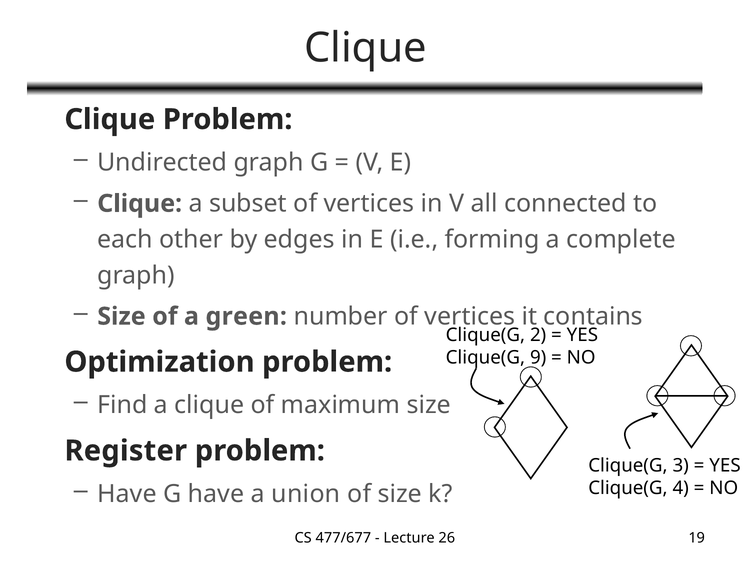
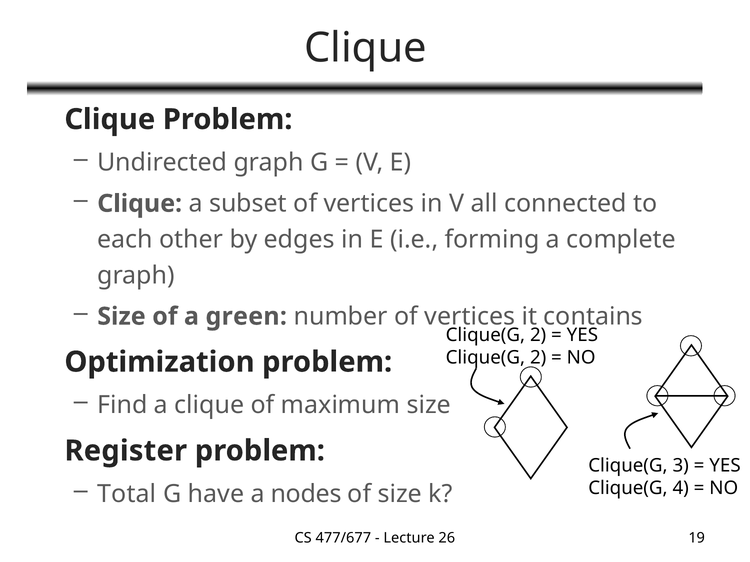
9: 9 -> 2 (538, 358)
Have: Have -> Total (127, 494)
union: union -> nodes (306, 494)
